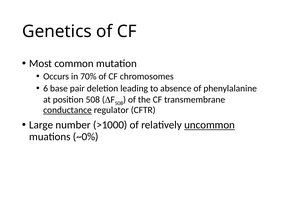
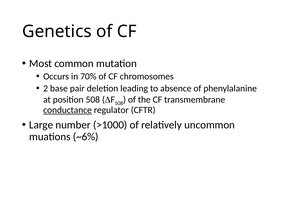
6: 6 -> 2 (46, 88)
uncommon underline: present -> none (210, 125)
~0%: ~0% -> ~6% (86, 137)
